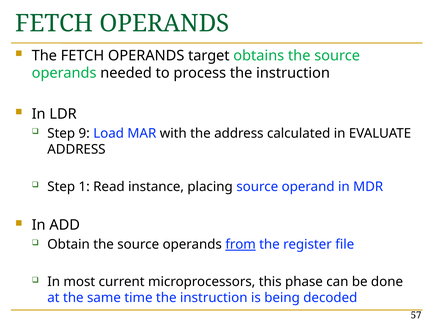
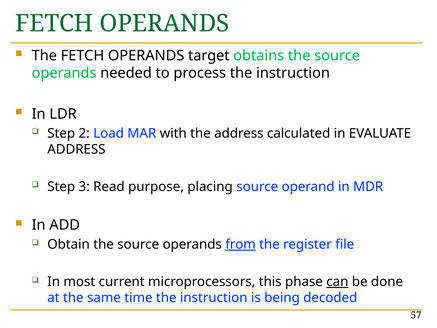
9: 9 -> 2 (84, 133)
1: 1 -> 3 (84, 187)
instance: instance -> purpose (156, 187)
can underline: none -> present (337, 282)
